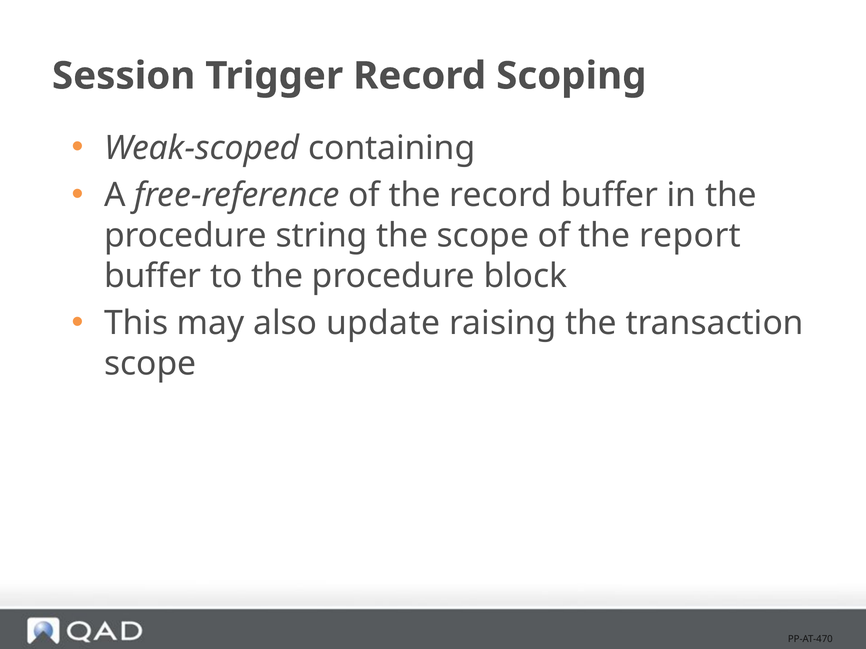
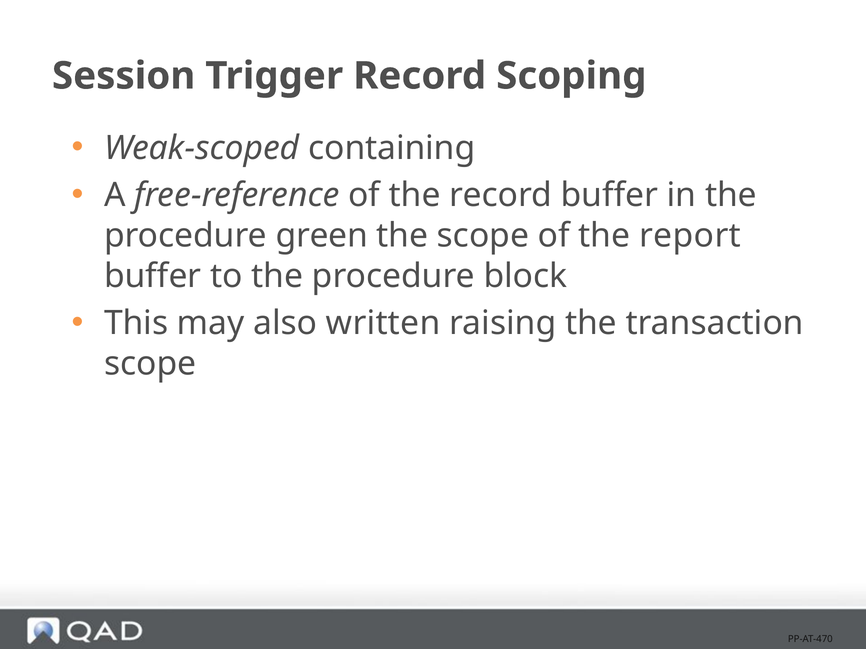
string: string -> green (322, 236)
update: update -> written (383, 323)
